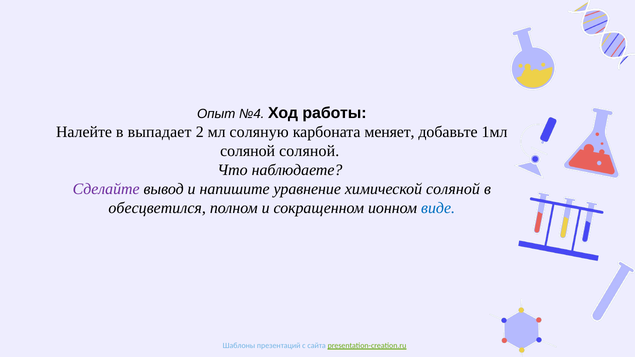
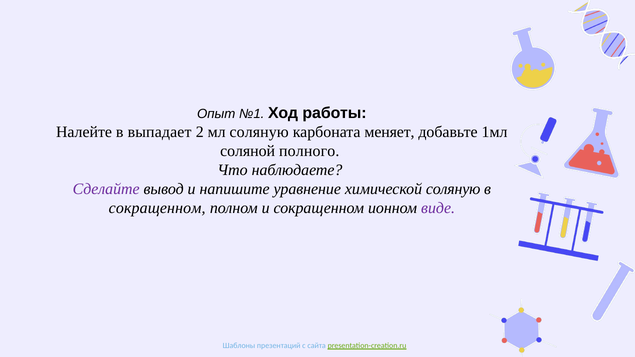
№4: №4 -> №1 (252, 114)
соляной соляной: соляной -> полного (309, 151)
химической соляной: соляной -> соляную (453, 189)
обесцветился: обесцветился -> сокращенном (157, 208)
виде colour: blue -> purple (438, 208)
